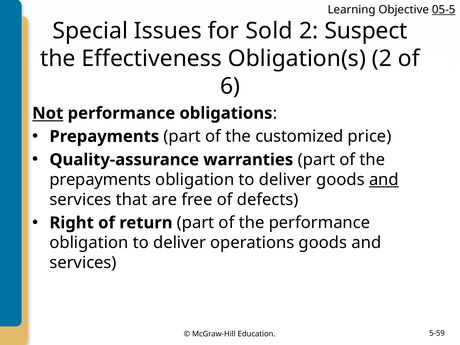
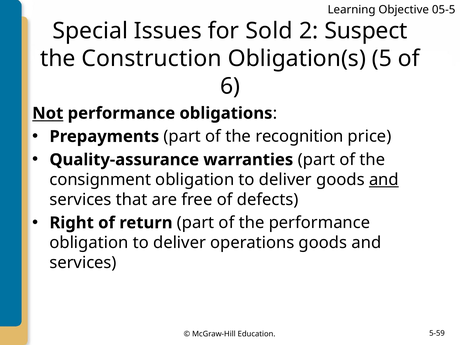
05-5 underline: present -> none (444, 10)
Effectiveness: Effectiveness -> Construction (152, 59)
Obligation(s 2: 2 -> 5 (382, 59)
customized: customized -> recognition (299, 136)
prepayments: prepayments -> consignment (100, 180)
